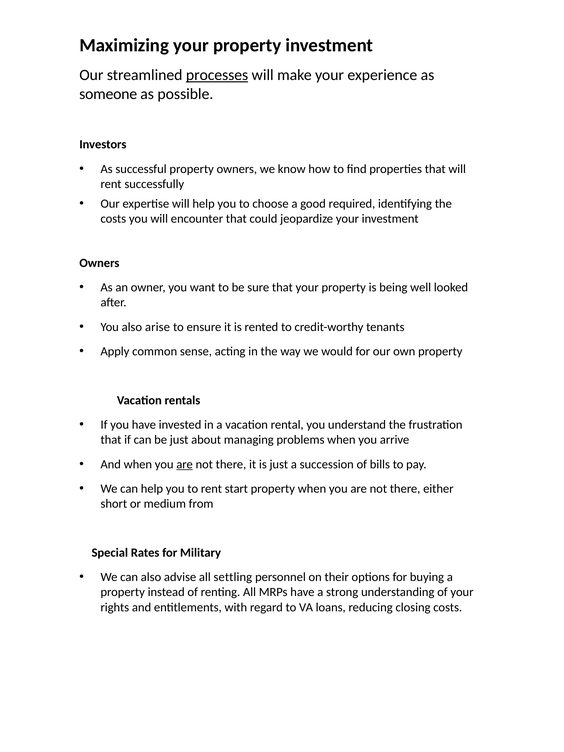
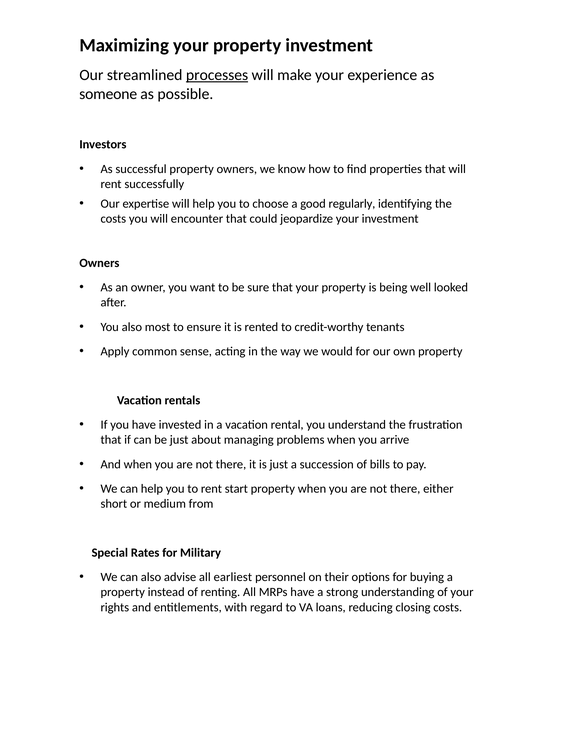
required: required -> regularly (352, 204)
arise: arise -> most (158, 327)
are underline: present -> none (185, 464)
settling: settling -> earliest (233, 577)
